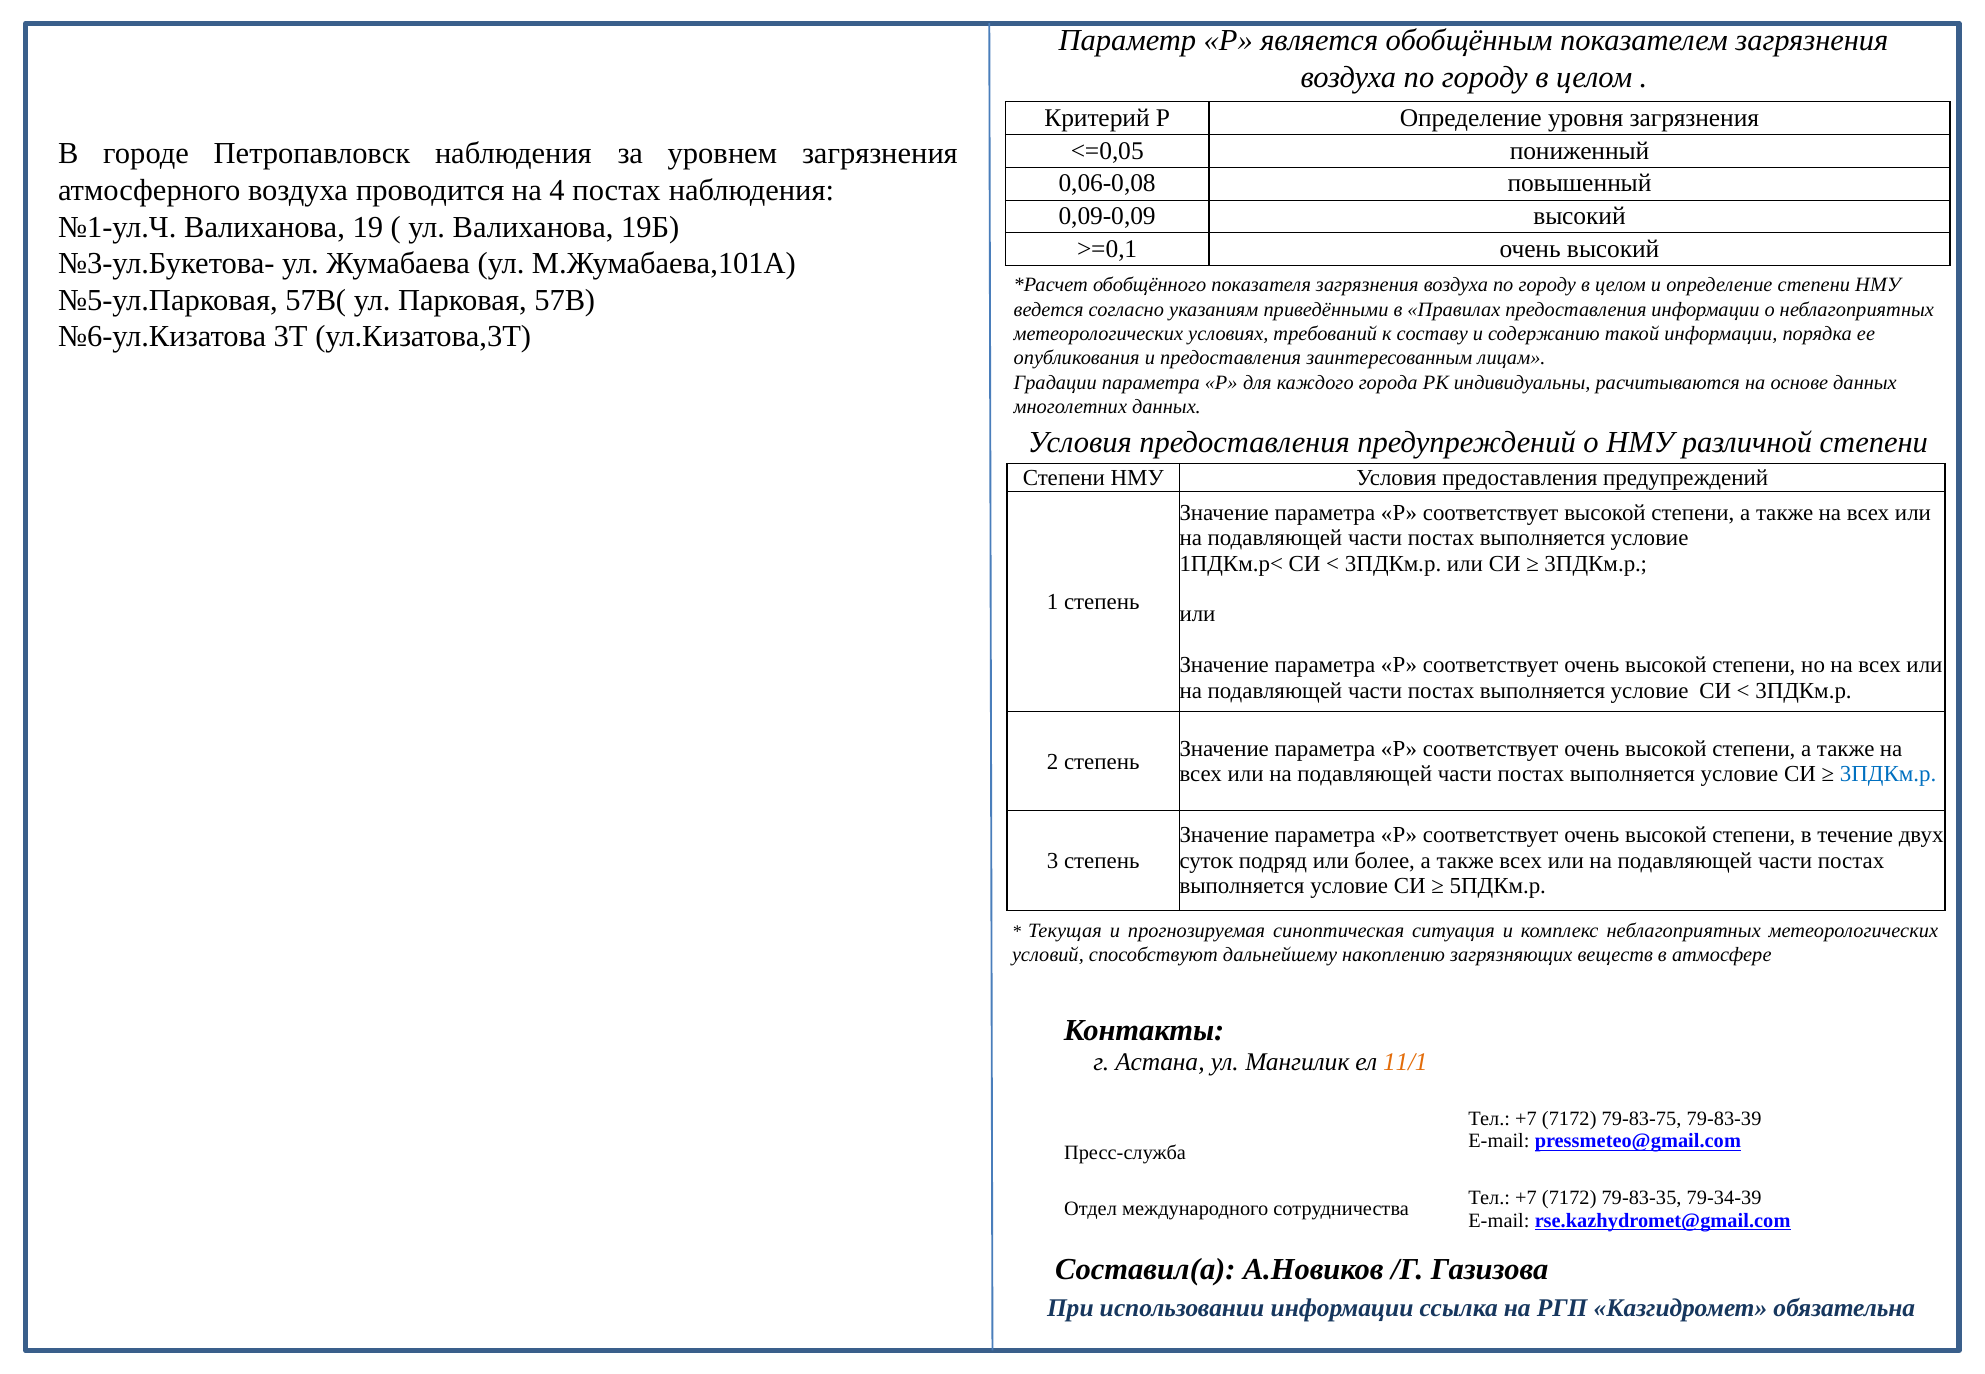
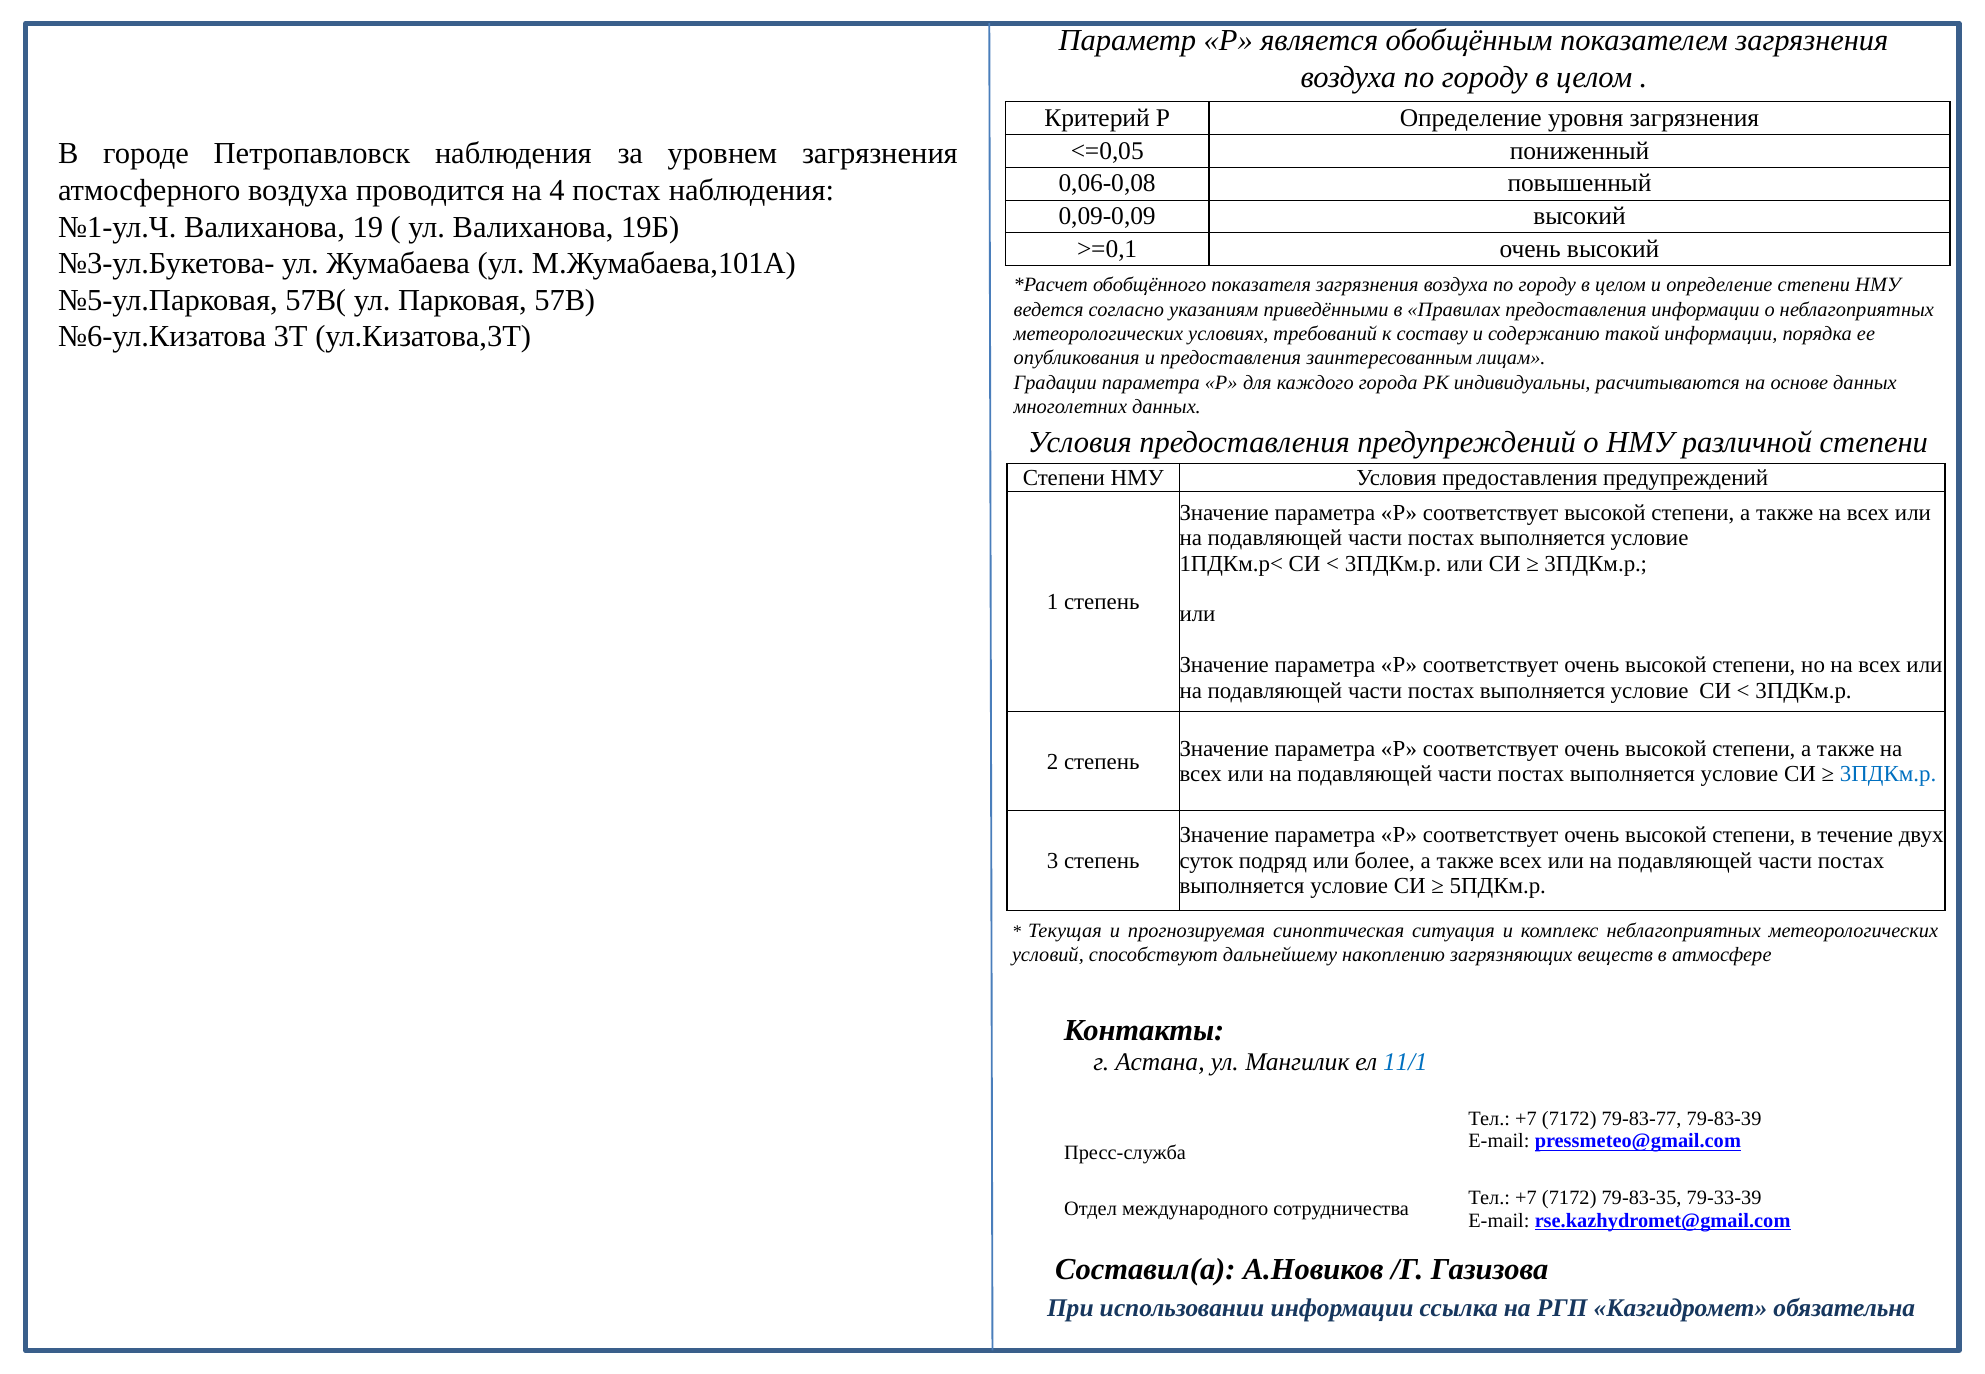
11/1 colour: orange -> blue (1405, 1062)
79-83-75: 79-83-75 -> 79-83-77 (1642, 1119)
79-34-39: 79-34-39 -> 79-33-39 (1724, 1198)
